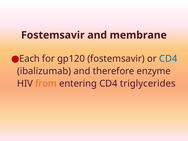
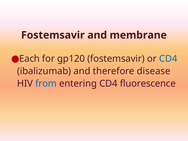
enzyme: enzyme -> disease (154, 71)
from colour: orange -> blue (46, 84)
triglycerides: triglycerides -> fluorescence (148, 84)
